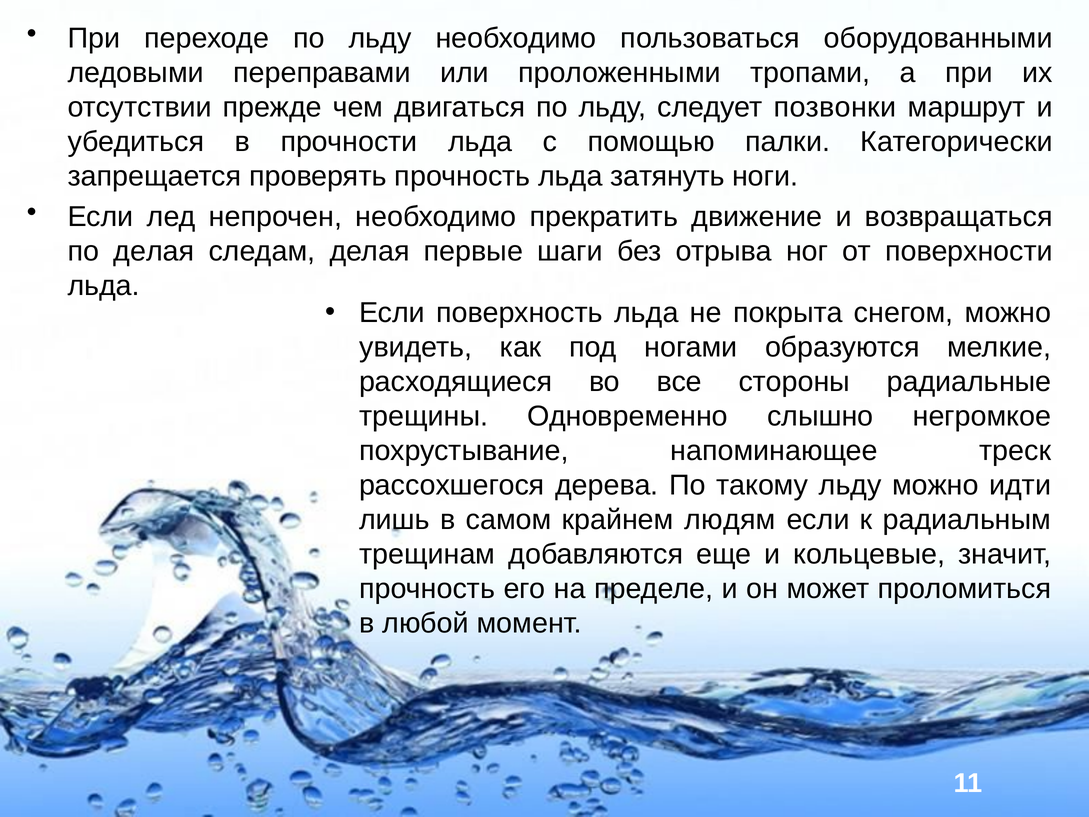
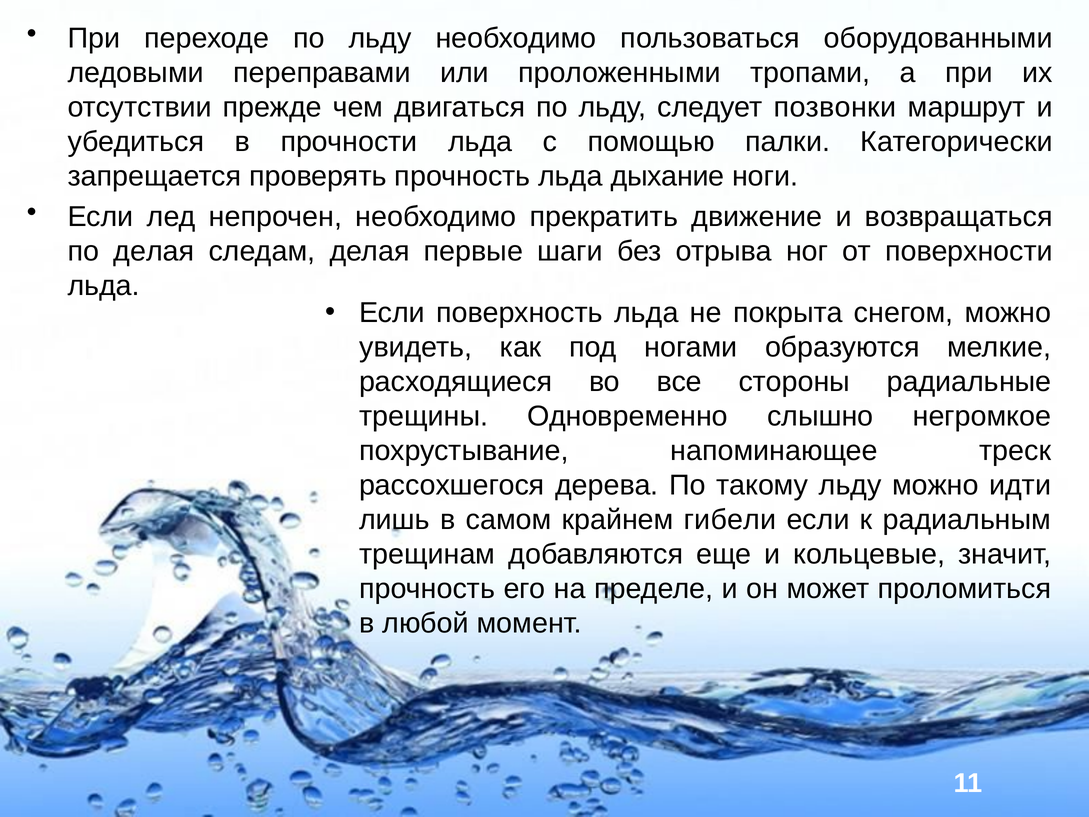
затянуть: затянуть -> дыхание (668, 176)
людям: людям -> гибели (730, 520)
